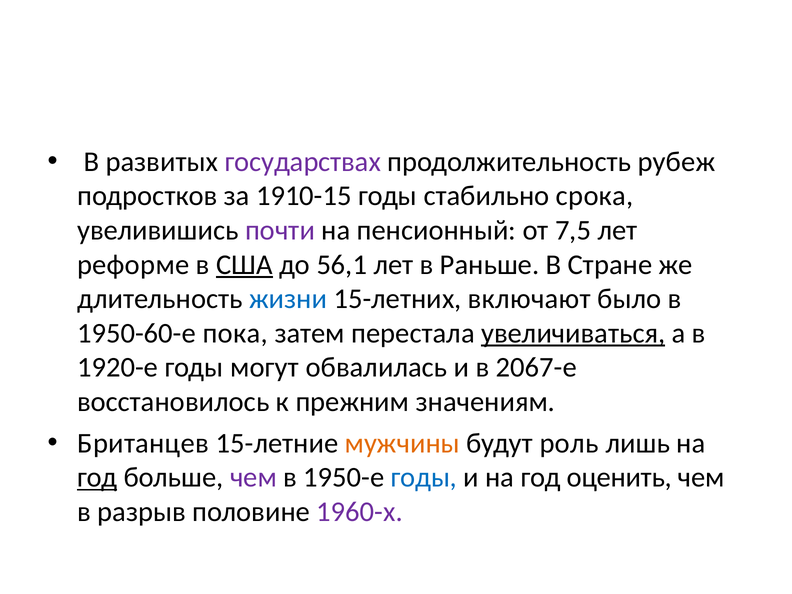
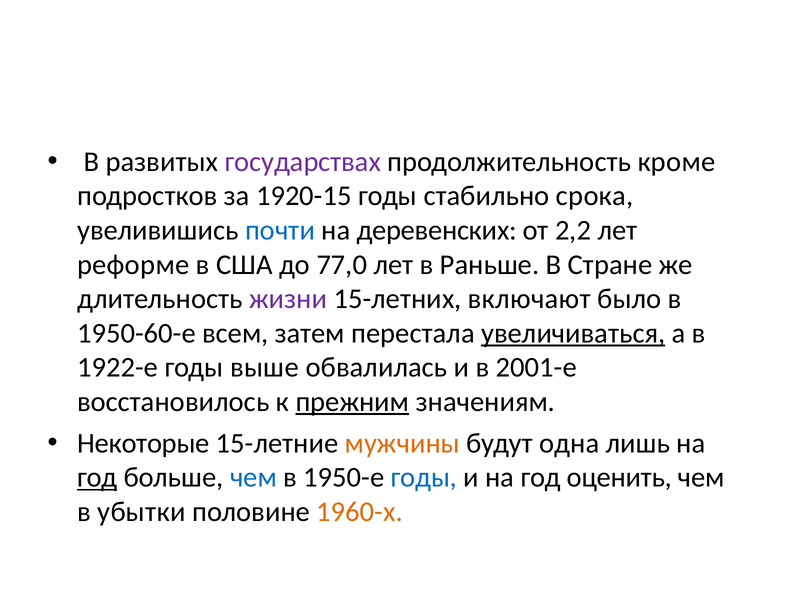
рубеж: рубеж -> кроме (676, 162)
1910-15: 1910-15 -> 1920-15 (304, 196)
почти colour: purple -> blue (280, 230)
пенсионный: пенсионный -> деревенских (437, 230)
7,5: 7,5 -> 2,2 (573, 230)
США underline: present -> none (244, 265)
56,1: 56,1 -> 77,0 (342, 265)
жизни colour: blue -> purple (288, 299)
пока: пока -> всем (235, 333)
1920-е: 1920-е -> 1922-е (118, 368)
могут: могут -> выше (264, 368)
2067-е: 2067-е -> 2001-е (536, 368)
прежним underline: none -> present (352, 402)
Британцев: Британцев -> Некоторые (143, 443)
роль: роль -> одна (569, 443)
чем colour: purple -> blue (253, 477)
разрыв: разрыв -> убытки (141, 512)
1960-х colour: purple -> orange (360, 512)
